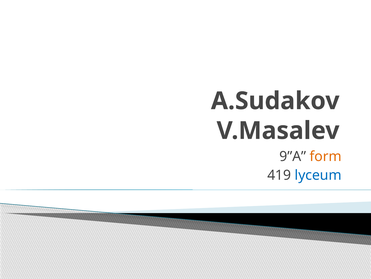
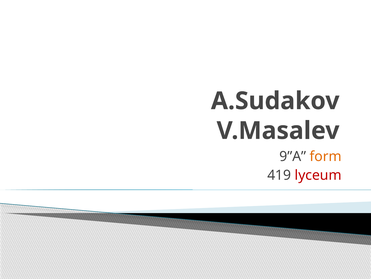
lyceum colour: blue -> red (318, 175)
